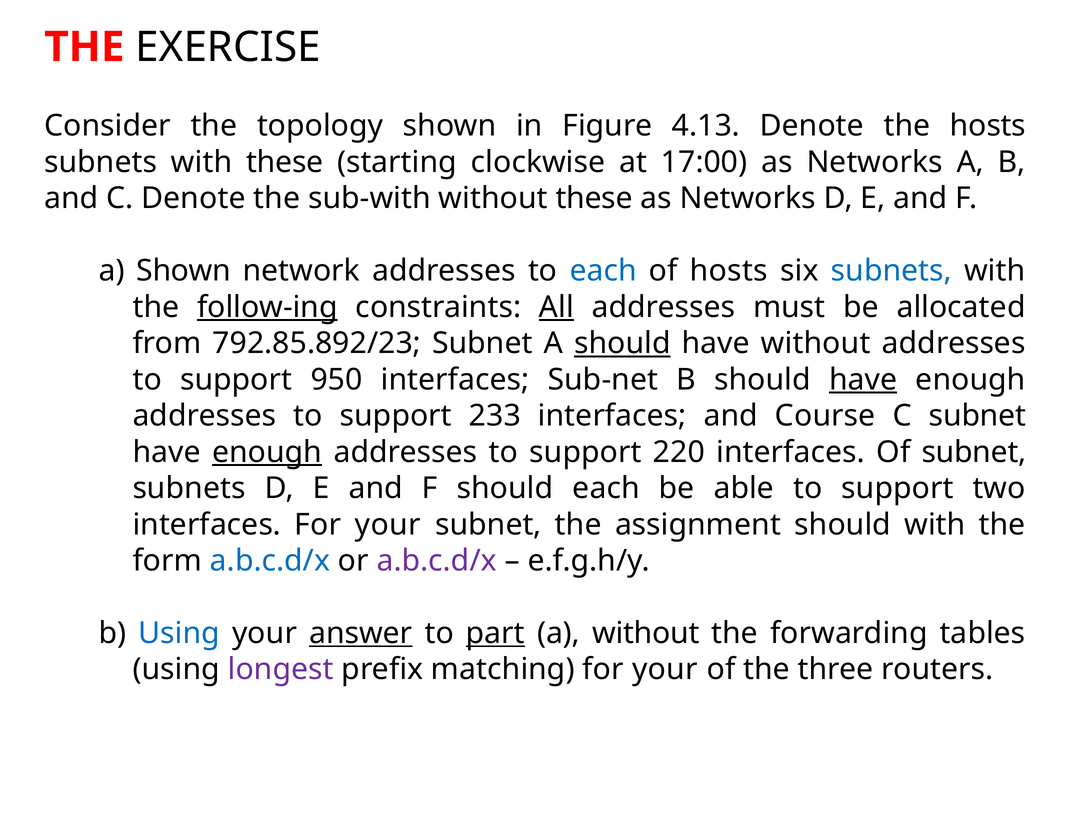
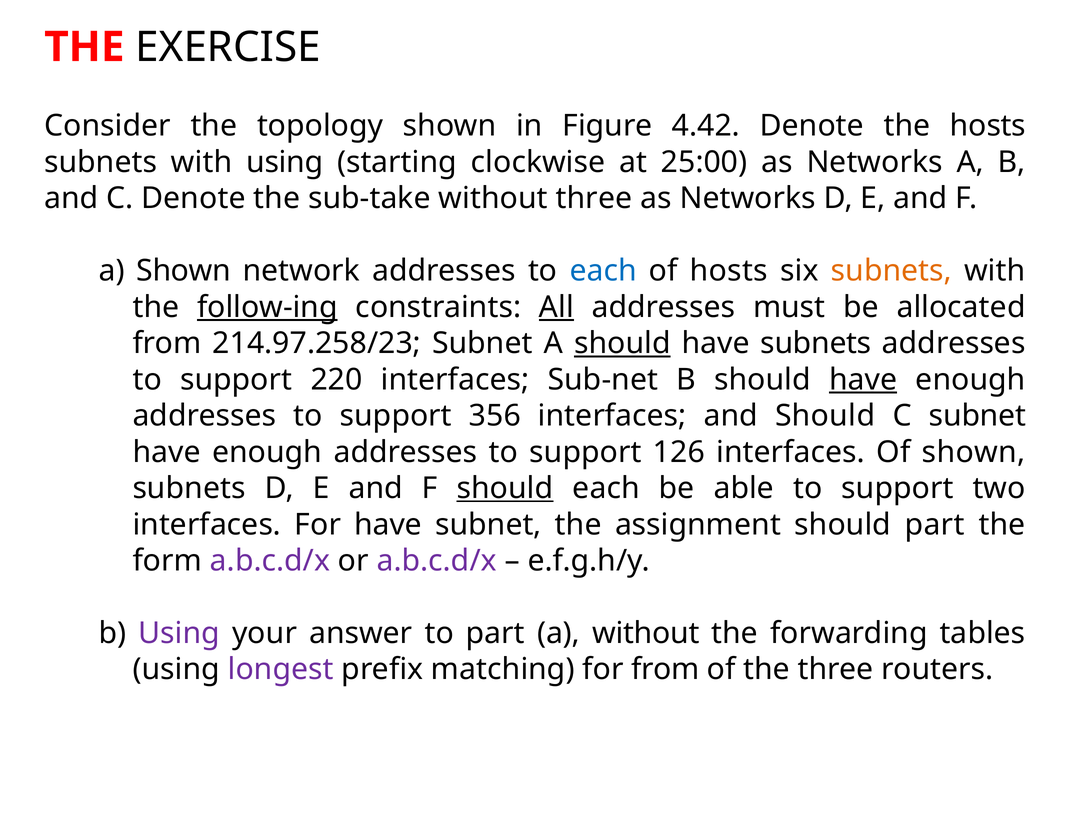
4.13: 4.13 -> 4.42 (706, 126)
with these: these -> using (285, 162)
17:00: 17:00 -> 25:00 (704, 162)
sub-with: sub-with -> sub-take (369, 198)
without these: these -> three (594, 198)
subnets colour: blue -> orange (891, 271)
792.85.892/23: 792.85.892/23 -> 214.97.258/23 (317, 343)
have without: without -> subnets (816, 343)
950: 950 -> 220 (337, 380)
233: 233 -> 356 (495, 416)
and Course: Course -> Should (825, 416)
enough underline: present -> none (267, 452)
220: 220 -> 126 (679, 452)
Of subnet: subnet -> shown (974, 452)
should underline: none -> present (505, 488)
interfaces For your: your -> have (388, 525)
should with: with -> part (935, 525)
a.b.c.d/x colour: blue -> purple (270, 561)
Using colour: blue -> purple (179, 633)
answer underline: present -> none (361, 633)
part underline: present -> none (495, 633)
matching for your: your -> from (665, 670)
